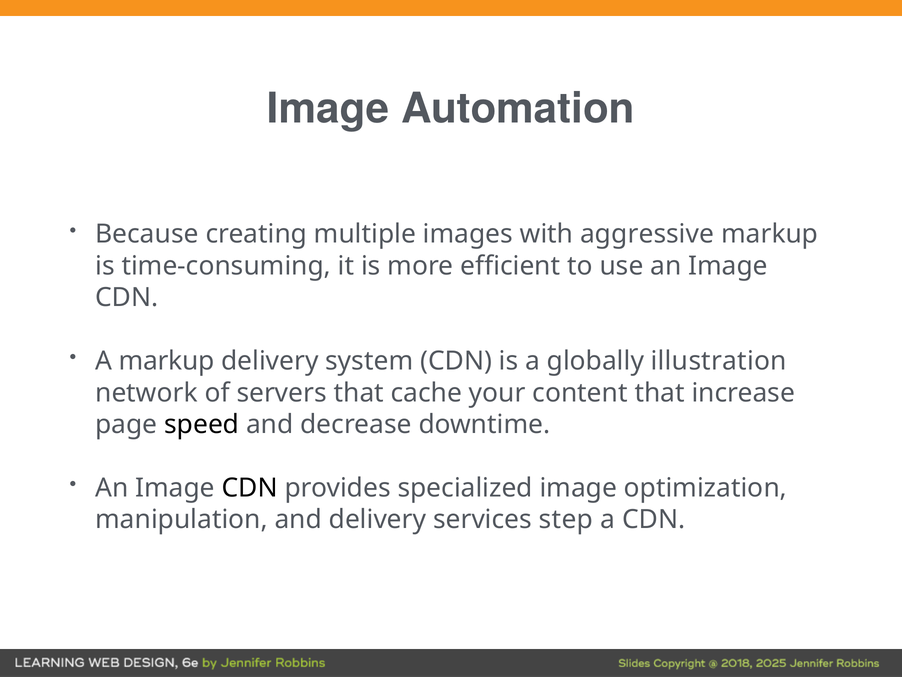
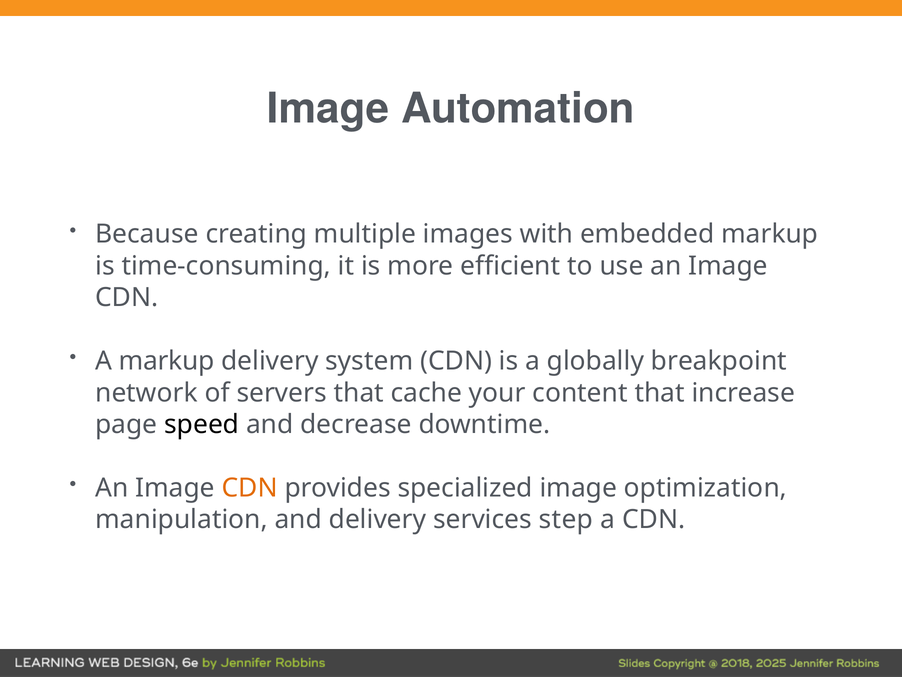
aggressive: aggressive -> embedded (647, 234)
illustration: illustration -> breakpoint (719, 361)
CDN colour: black -> orange (250, 488)
